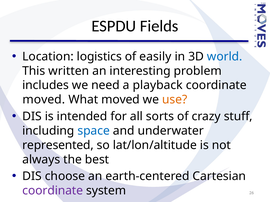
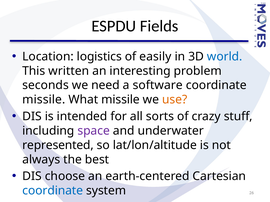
includes: includes -> seconds (46, 85)
playback: playback -> software (158, 85)
moved: moved -> missile (44, 100)
What moved: moved -> missile (121, 100)
space colour: blue -> purple (94, 131)
coordinate colour: purple -> blue (53, 191)
